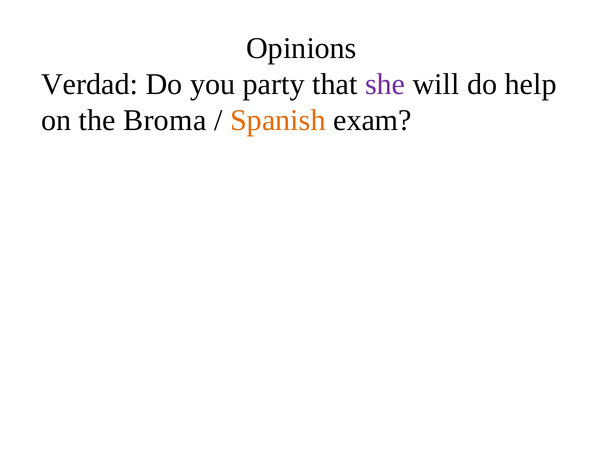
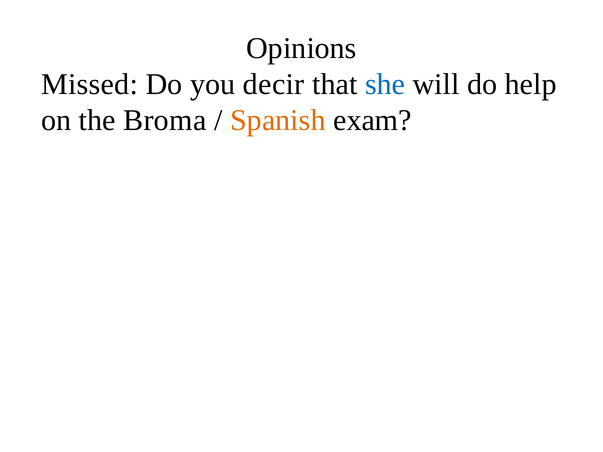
Verdad: Verdad -> Missed (90, 84)
party: party -> decir (274, 84)
she colour: purple -> blue (385, 84)
